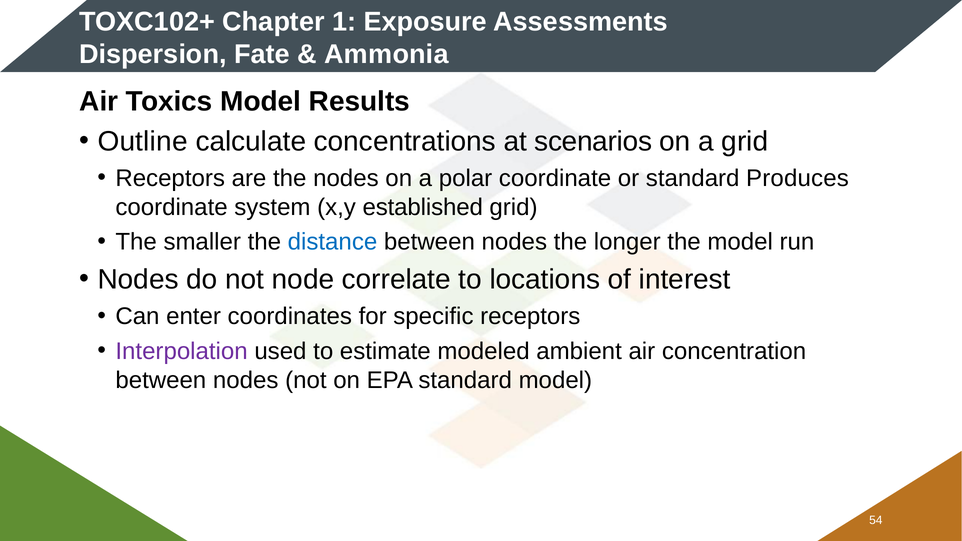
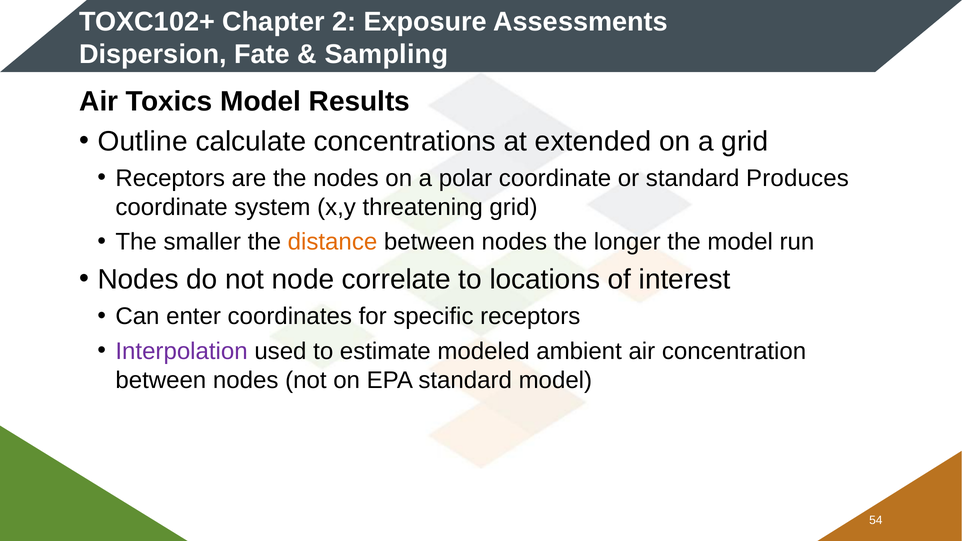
1: 1 -> 2 (344, 22)
Ammonia: Ammonia -> Sampling (386, 54)
scenarios: scenarios -> extended (593, 141)
established: established -> threatening (423, 207)
distance colour: blue -> orange (332, 242)
